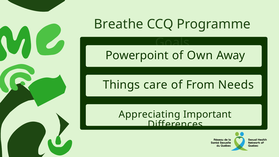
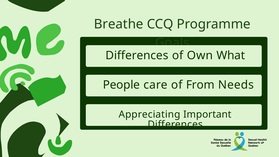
Powerpoint: Powerpoint -> Differences (137, 55)
Away: Away -> What (231, 55)
Things: Things -> People (121, 85)
